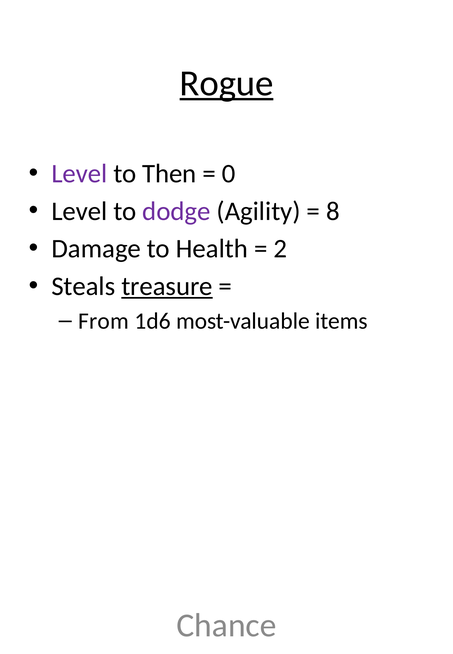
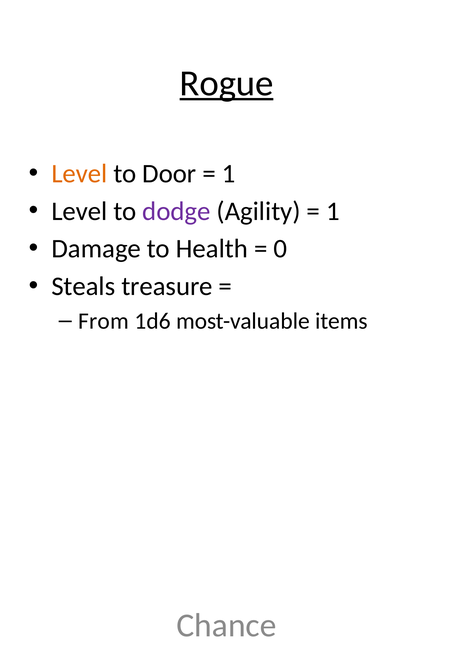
Level colour: purple -> orange (79, 174)
Then: Then -> Door (169, 174)
0: 0 -> 1 (229, 174)
8: 8 -> 1 (333, 211)
2: 2 -> 0 (280, 249)
treasure underline: present -> none (167, 286)
